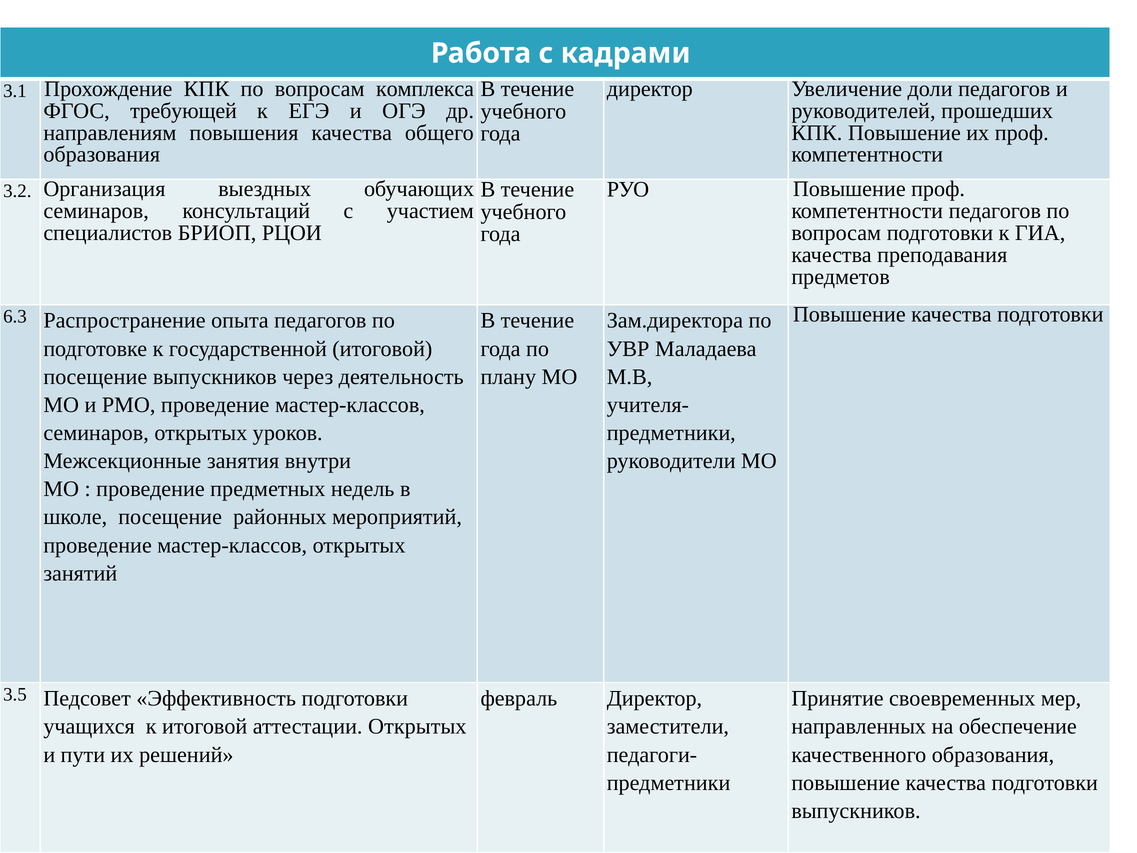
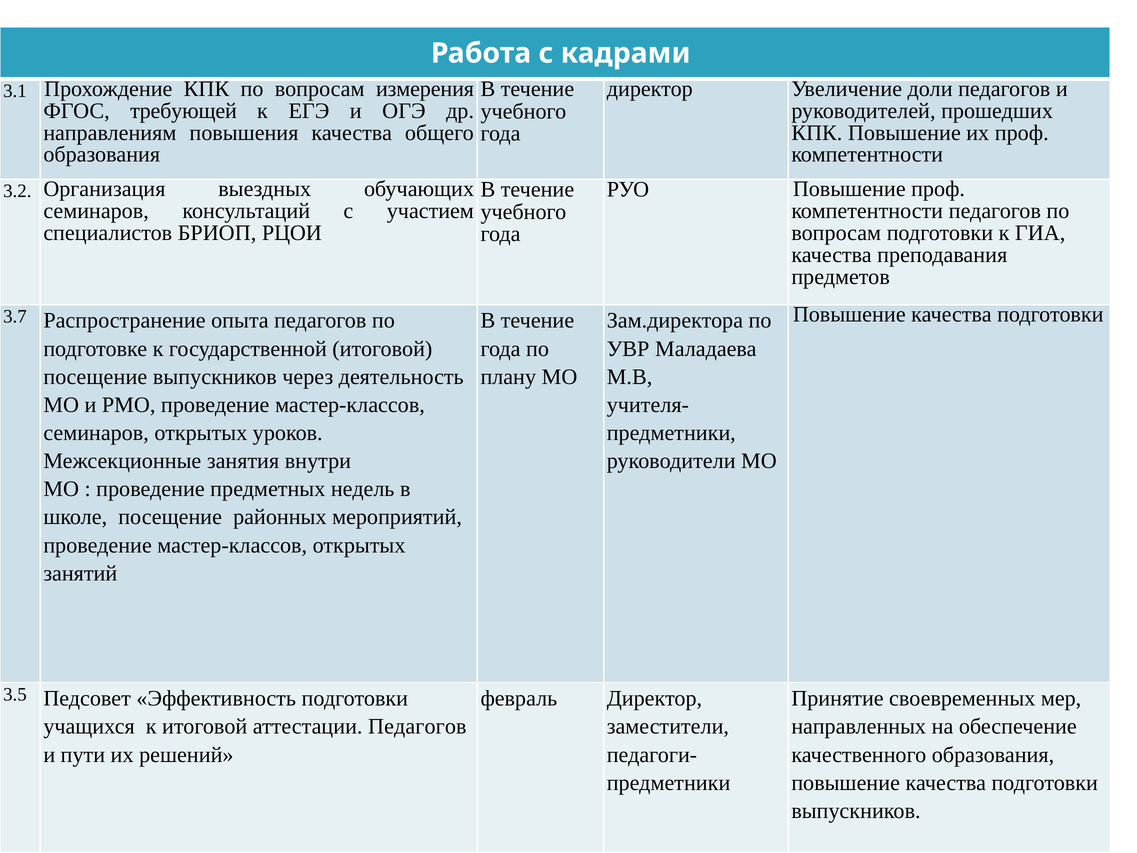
комплекса: комплекса -> измерения (425, 89)
6.3: 6.3 -> 3.7 (15, 316)
аттестации Открытых: Открытых -> Педагогов (417, 726)
